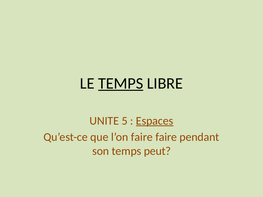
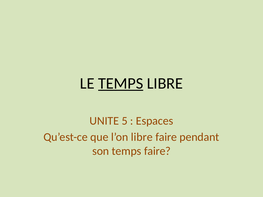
Espaces underline: present -> none (155, 121)
l’on faire: faire -> libre (142, 137)
temps peut: peut -> faire (157, 151)
